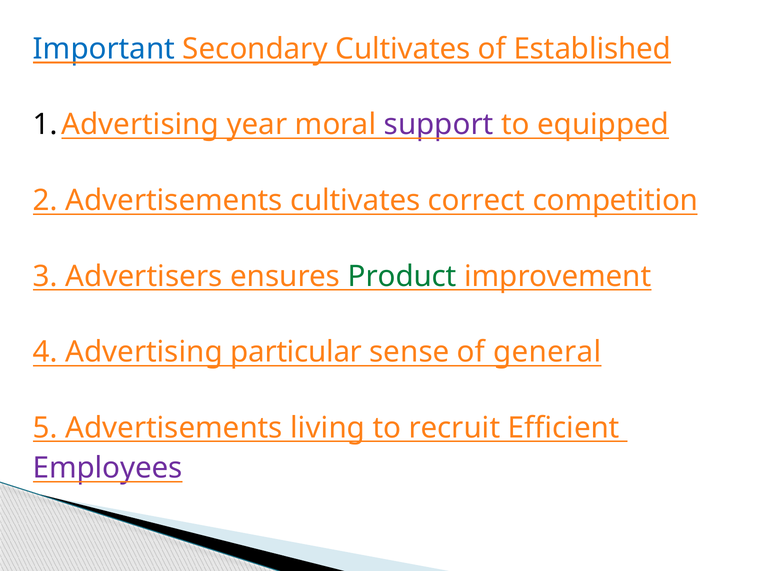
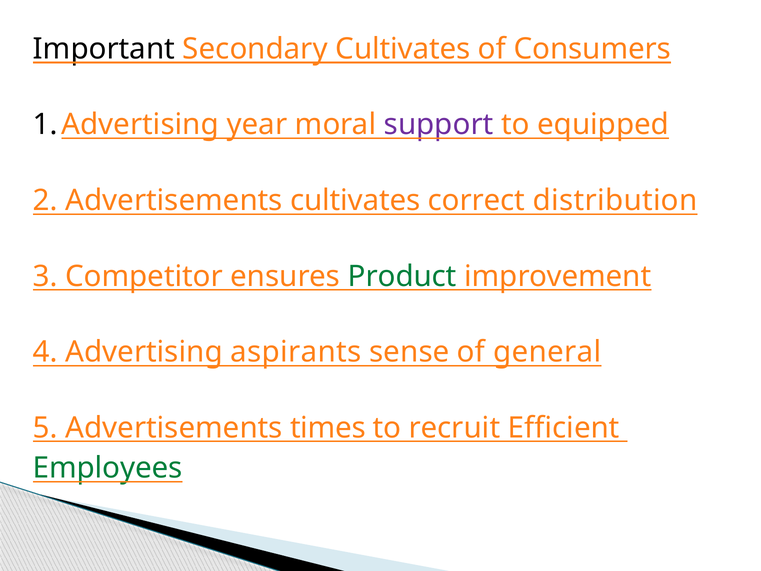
Important colour: blue -> black (104, 49)
Established: Established -> Consumers (592, 49)
competition: competition -> distribution (615, 200)
Advertisers: Advertisers -> Competitor (144, 276)
particular: particular -> aspirants (296, 352)
living: living -> times (328, 428)
Employees colour: purple -> green (108, 468)
